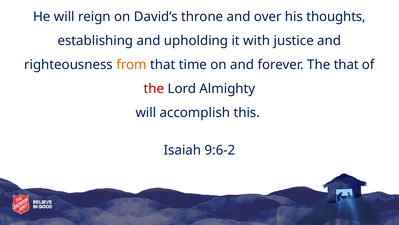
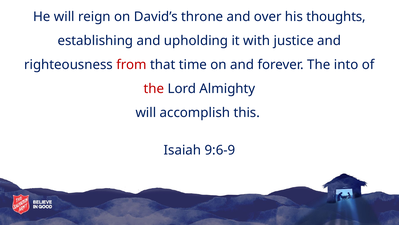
from colour: orange -> red (131, 65)
The that: that -> into (346, 65)
9:6-2: 9:6-2 -> 9:6-9 (220, 150)
